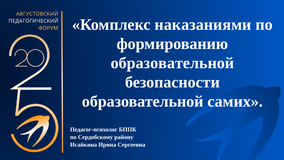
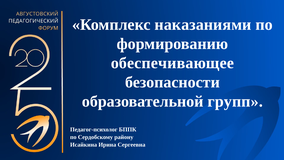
образовательной: образовательной -> обеспечивающее (172, 63)
самих: самих -> групп (235, 101)
